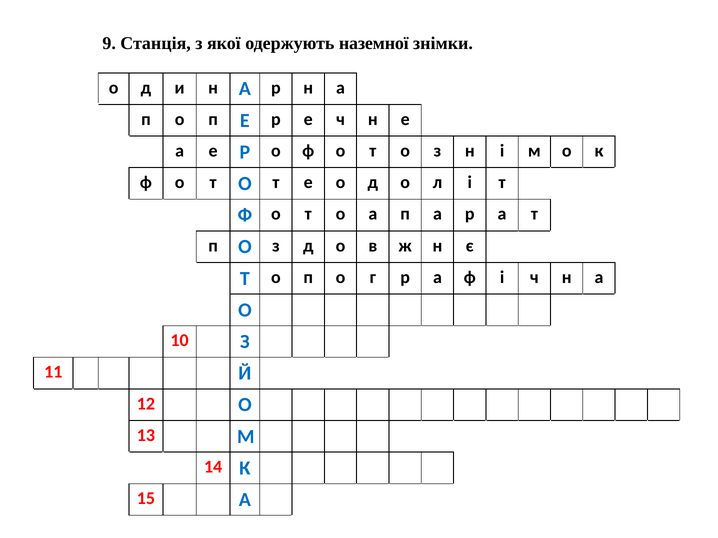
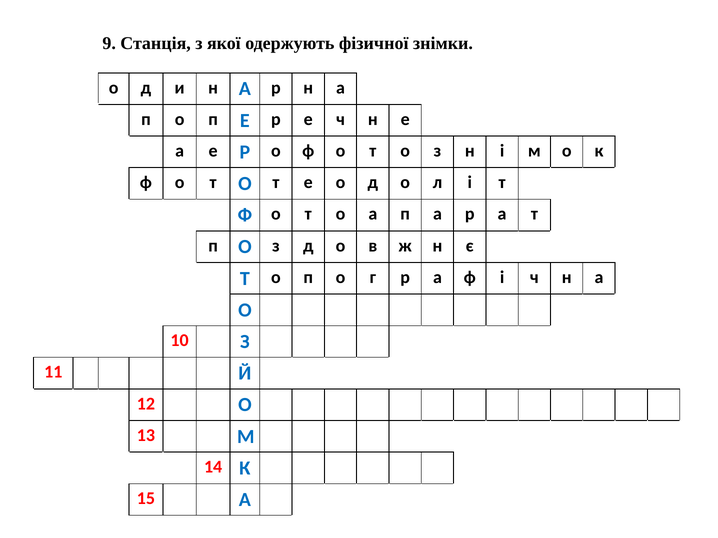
наземної: наземної -> фізичної (374, 44)
